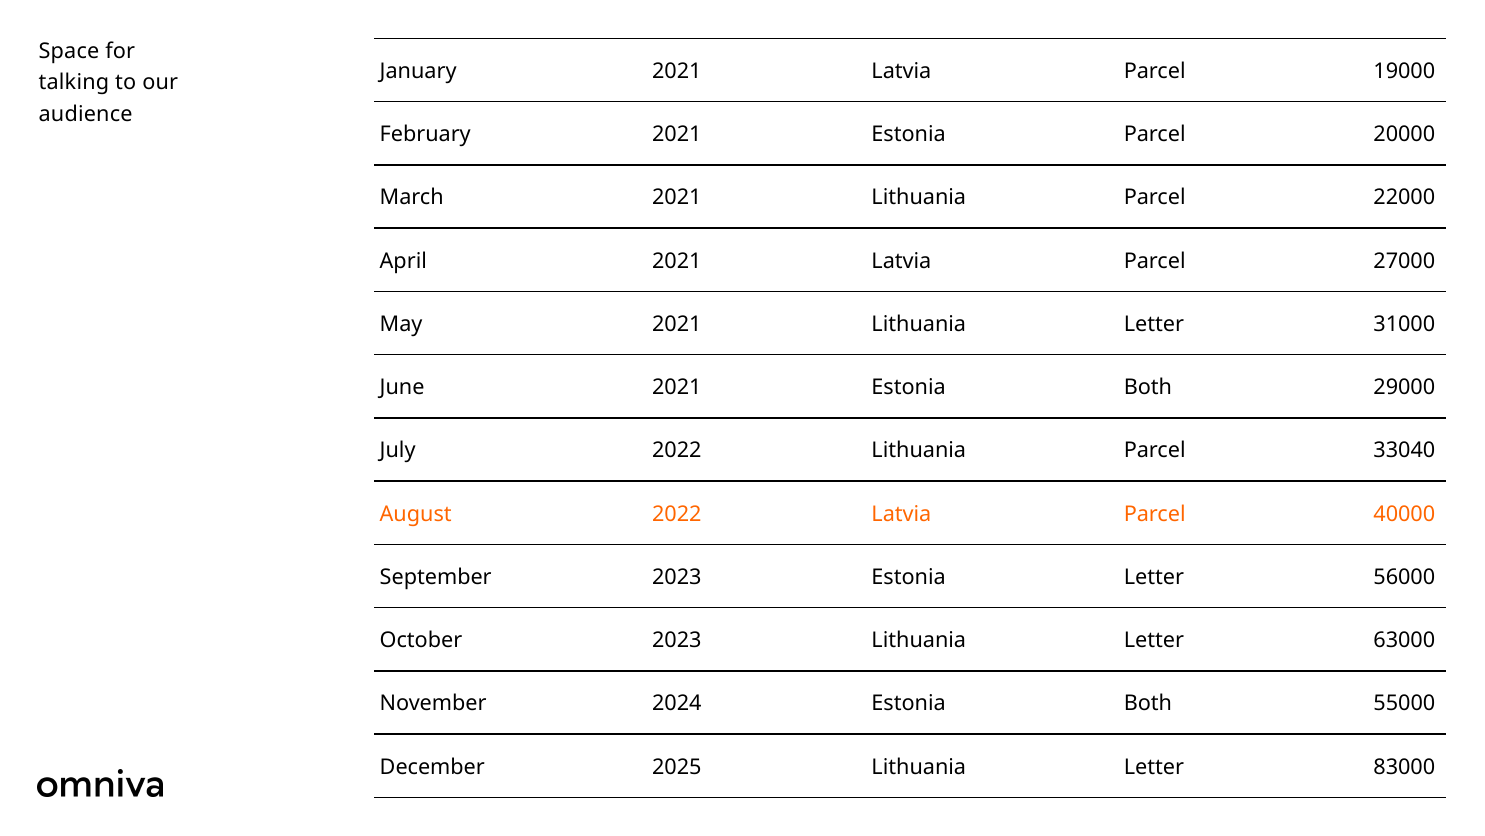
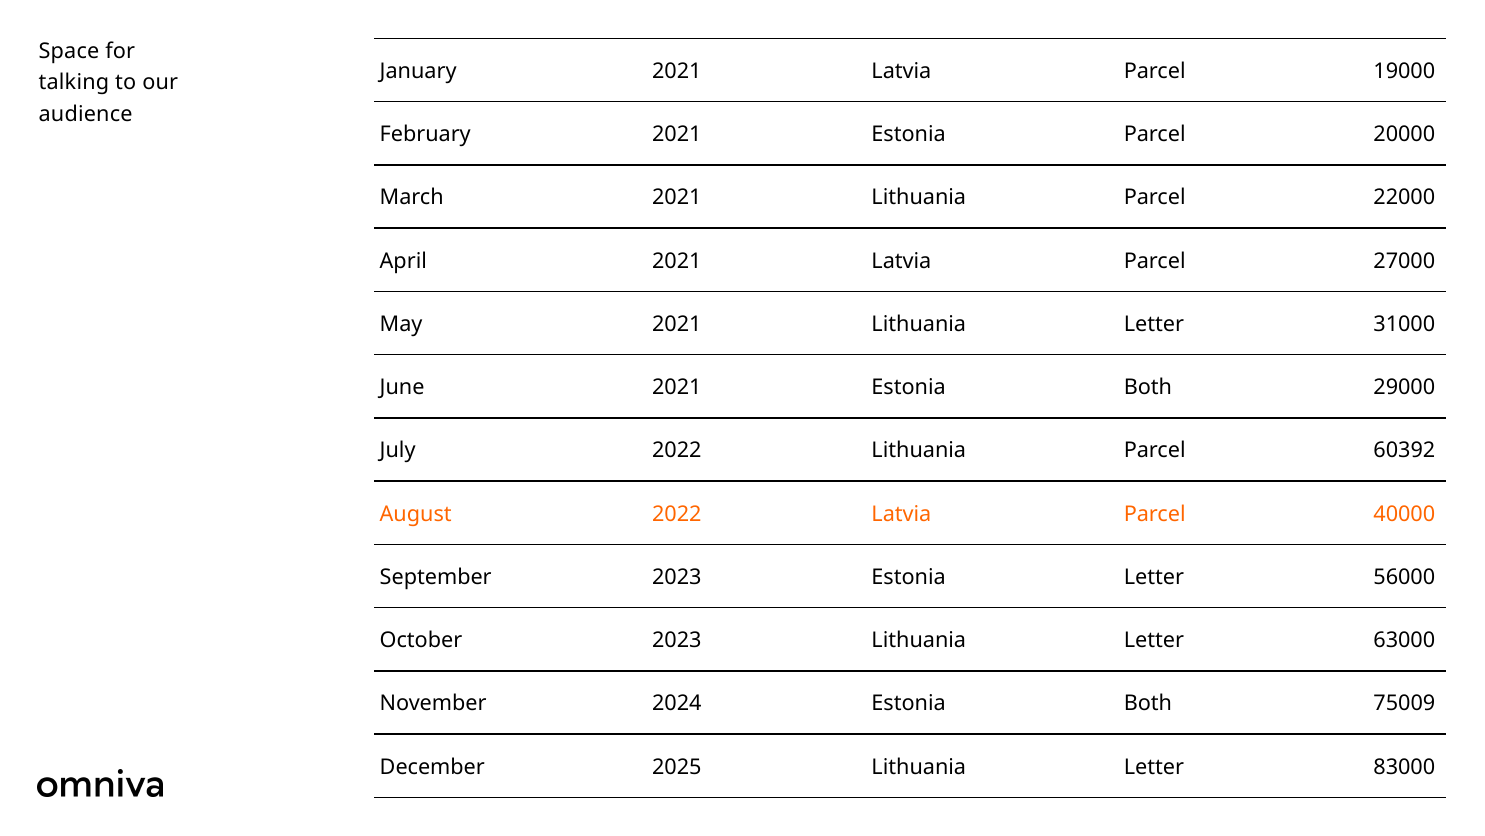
33040: 33040 -> 60392 (1404, 450)
55000: 55000 -> 75009 (1404, 703)
